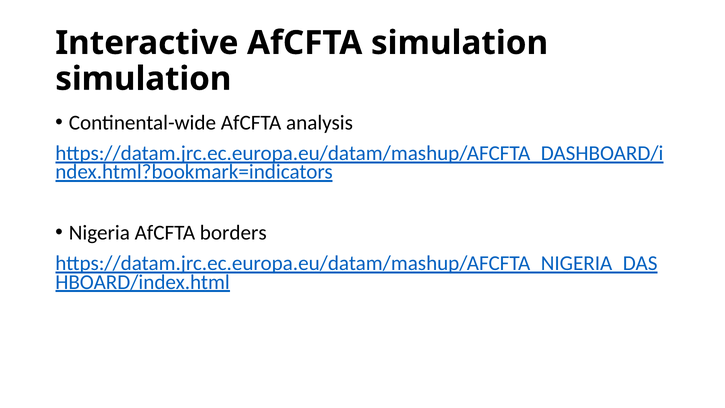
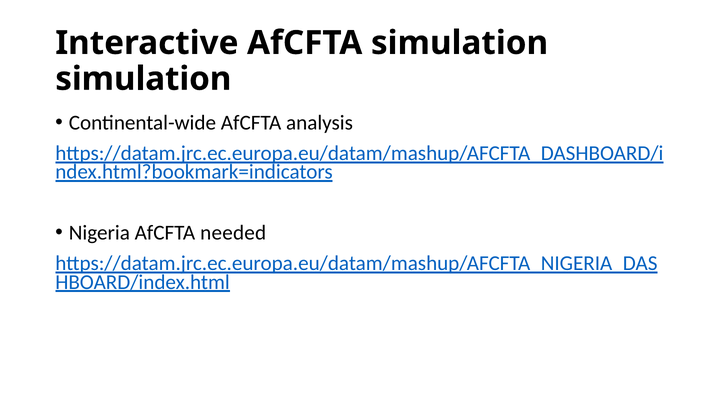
borders: borders -> needed (233, 233)
